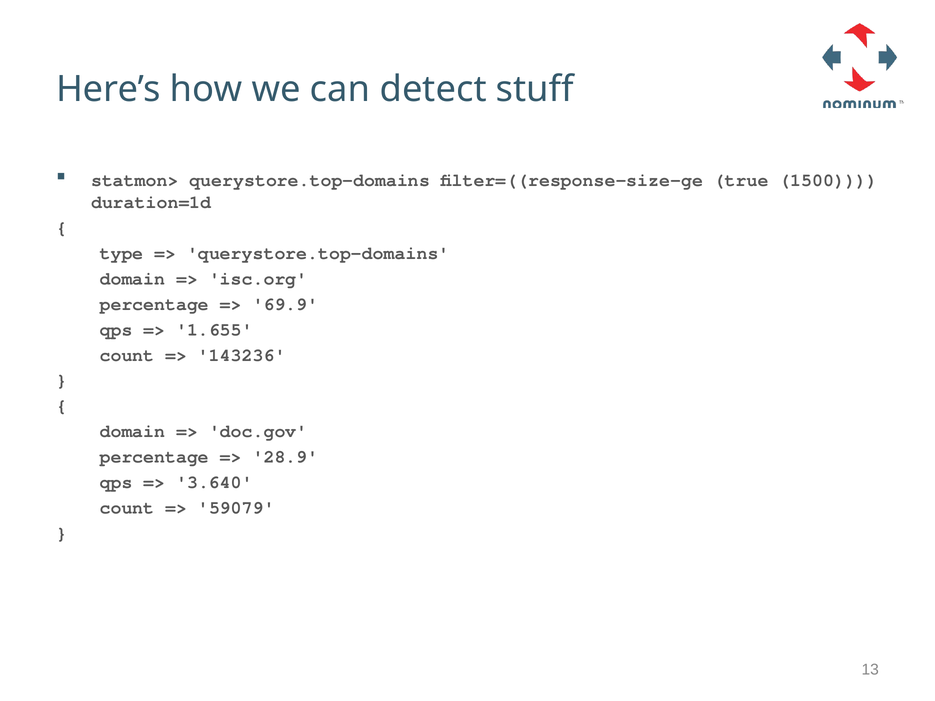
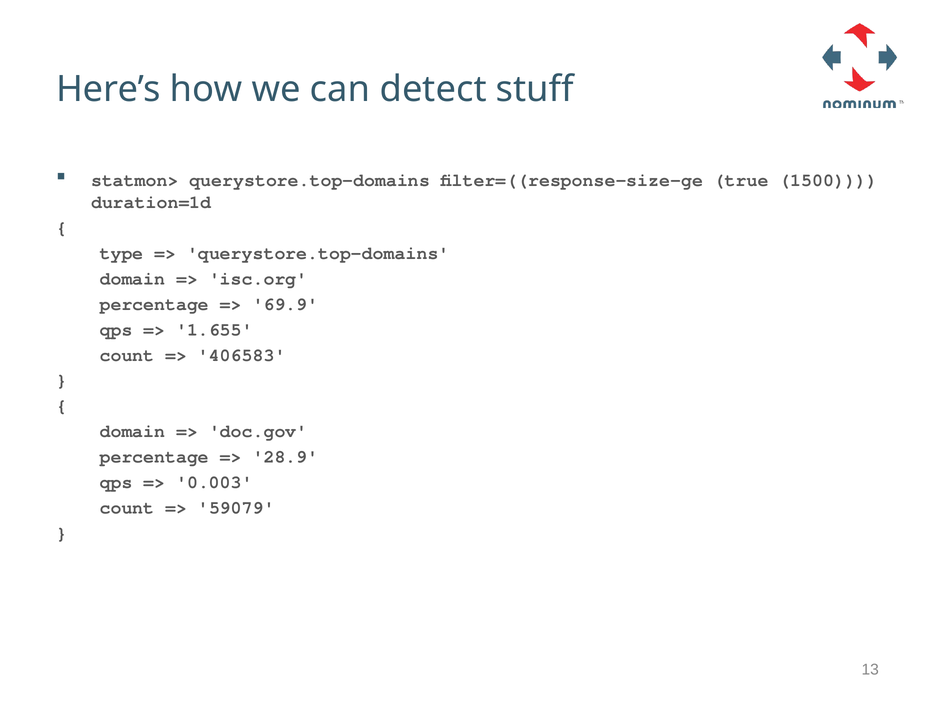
143236: 143236 -> 406583 (242, 355)
3.640: 3.640 -> 0.003 (214, 483)
